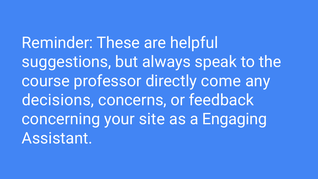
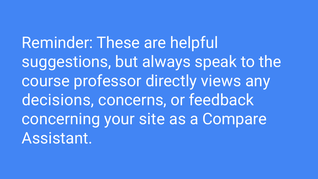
come: come -> views (221, 81)
Engaging: Engaging -> Compare (235, 119)
